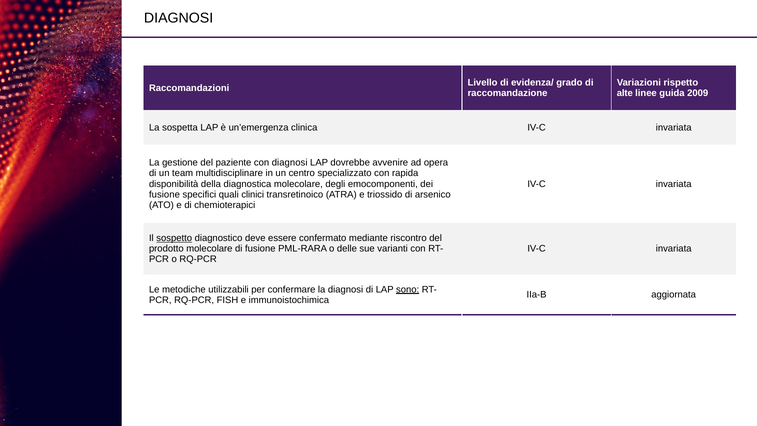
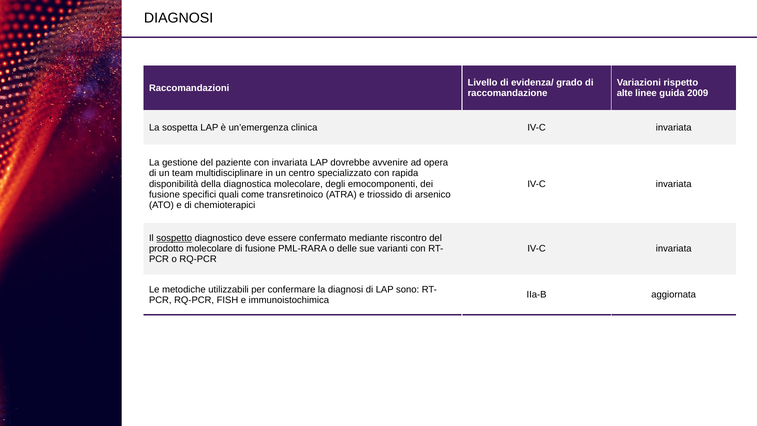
con diagnosi: diagnosi -> invariata (290, 163)
clinici: clinici -> come (253, 194)
sono underline: present -> none (408, 289)
